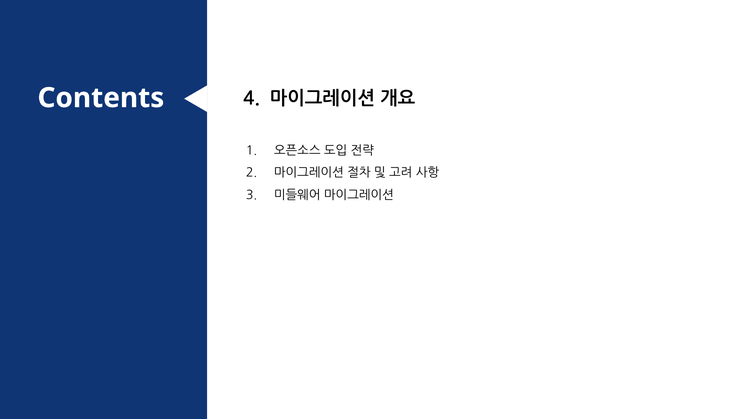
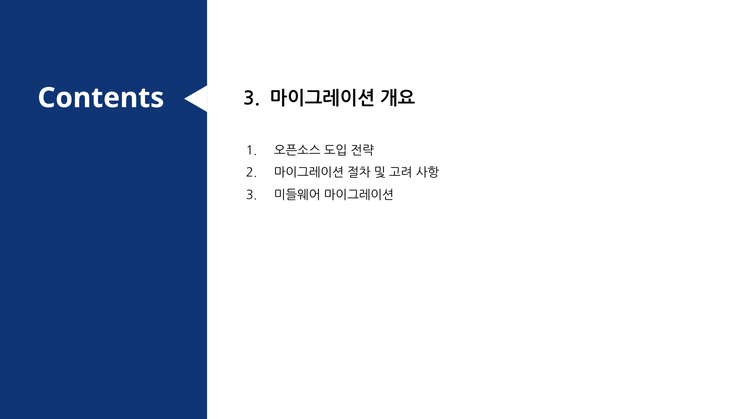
4: 4 -> 3 (252, 99)
